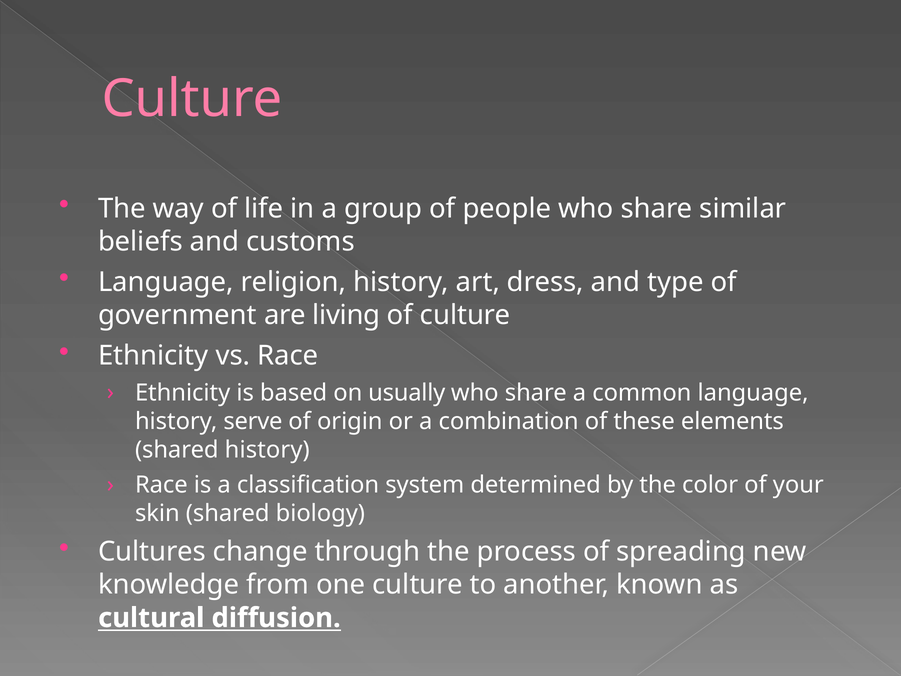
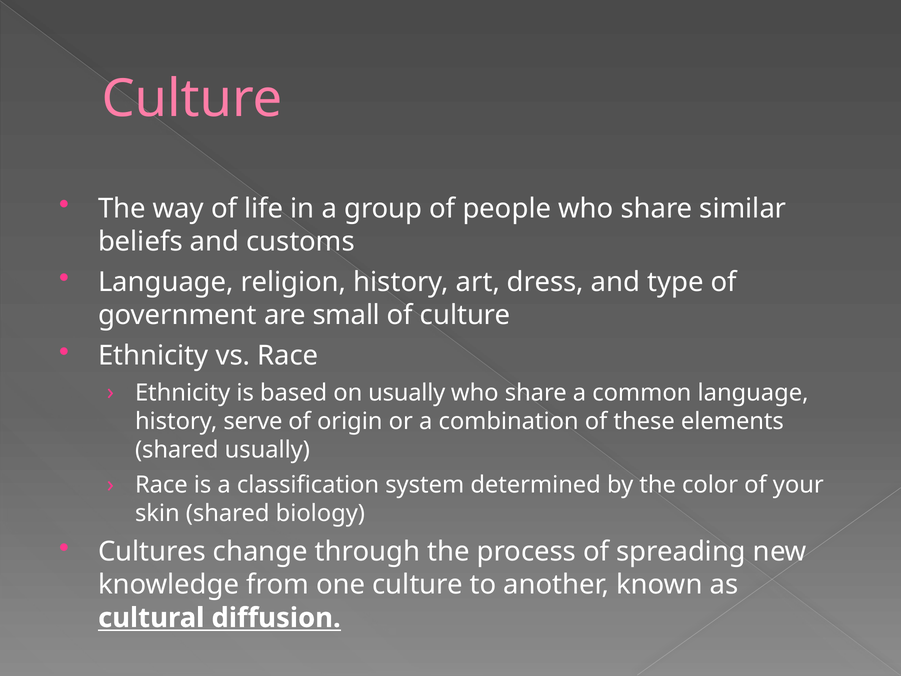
living: living -> small (346, 315)
shared history: history -> usually (267, 450)
